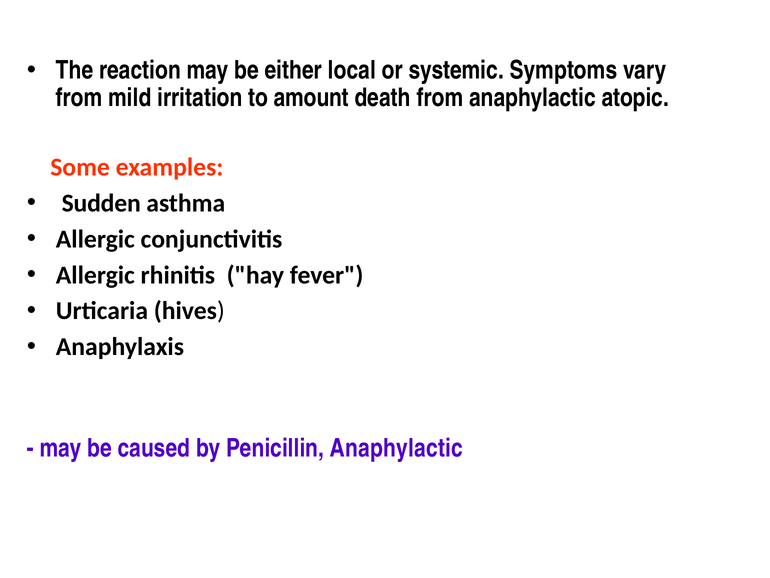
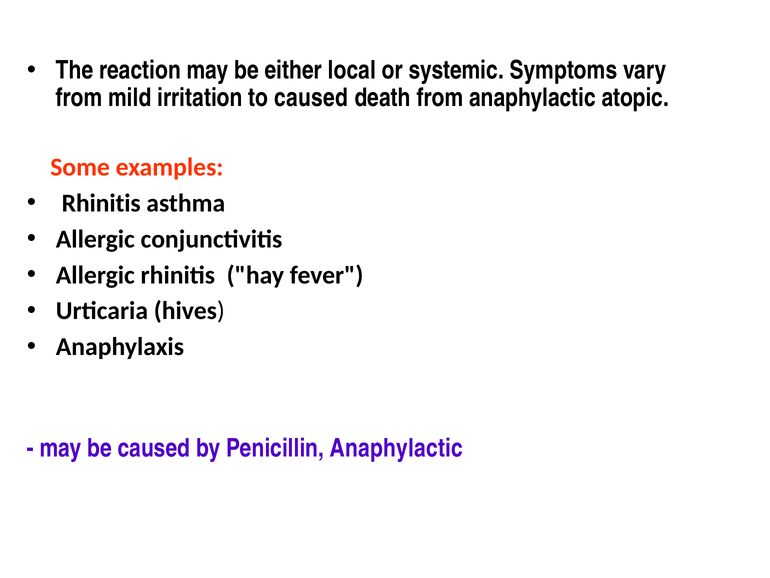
to amount: amount -> caused (311, 98)
Sudden: Sudden -> Rhinitis (101, 203)
